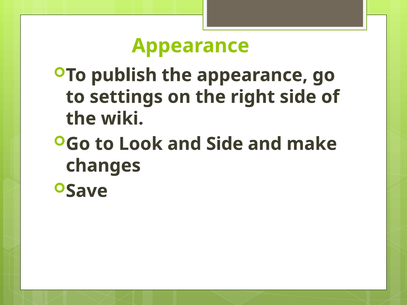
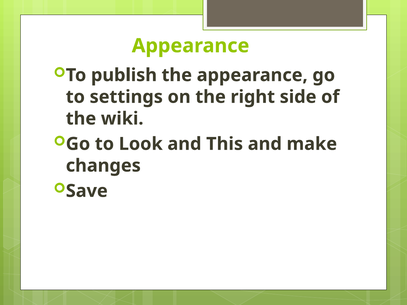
and Side: Side -> This (225, 144)
